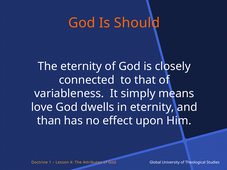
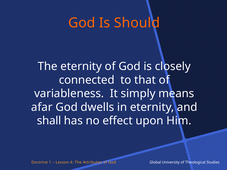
love: love -> afar (42, 107)
than: than -> shall (49, 121)
